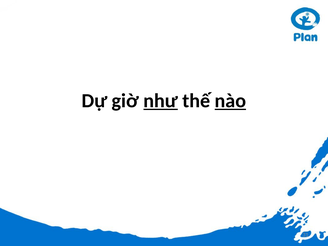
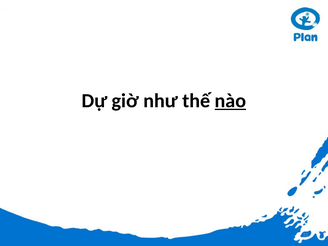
như underline: present -> none (161, 101)
